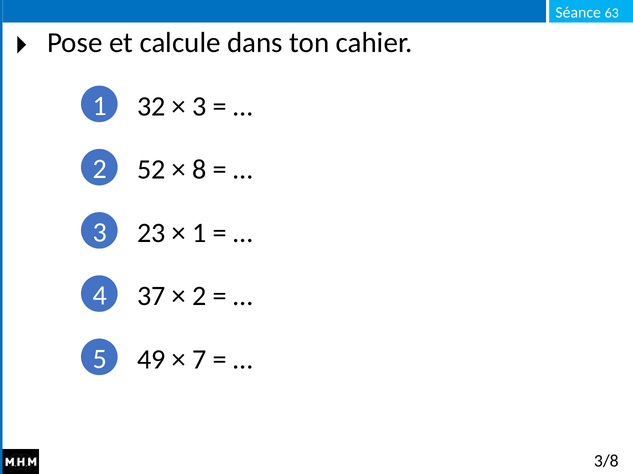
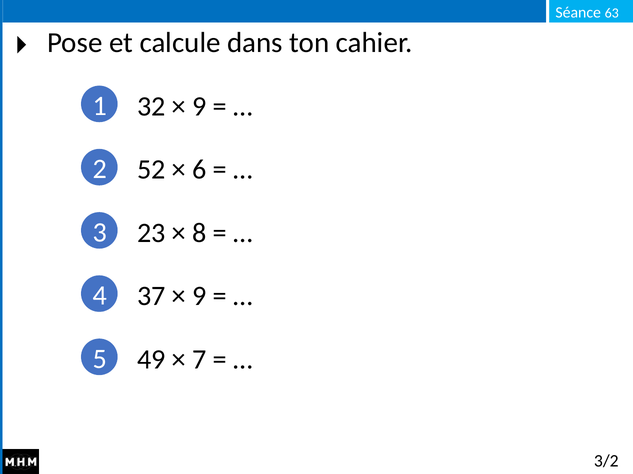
3: 3 -> 9 (199, 107)
8: 8 -> 6 (199, 170)
1: 1 -> 8 (199, 233)
2: 2 -> 9 (199, 297)
3/8: 3/8 -> 3/2 (606, 462)
